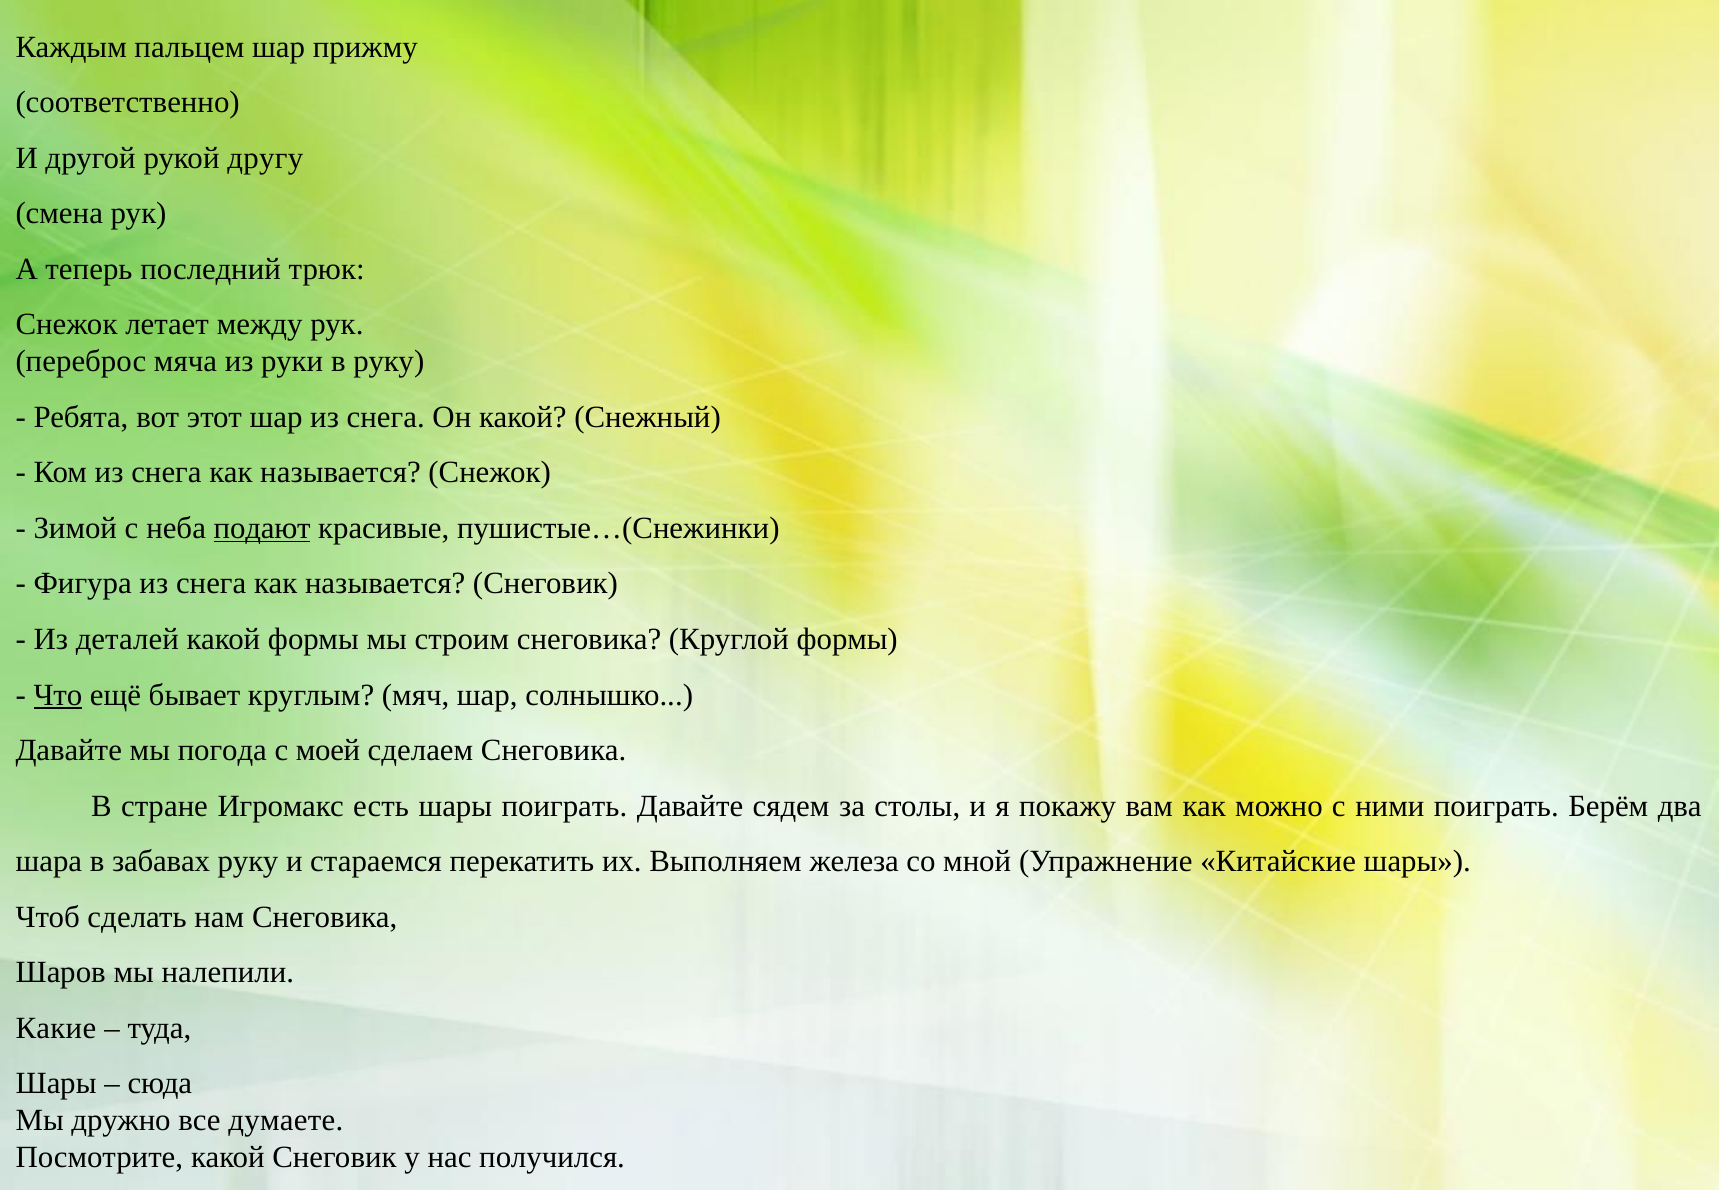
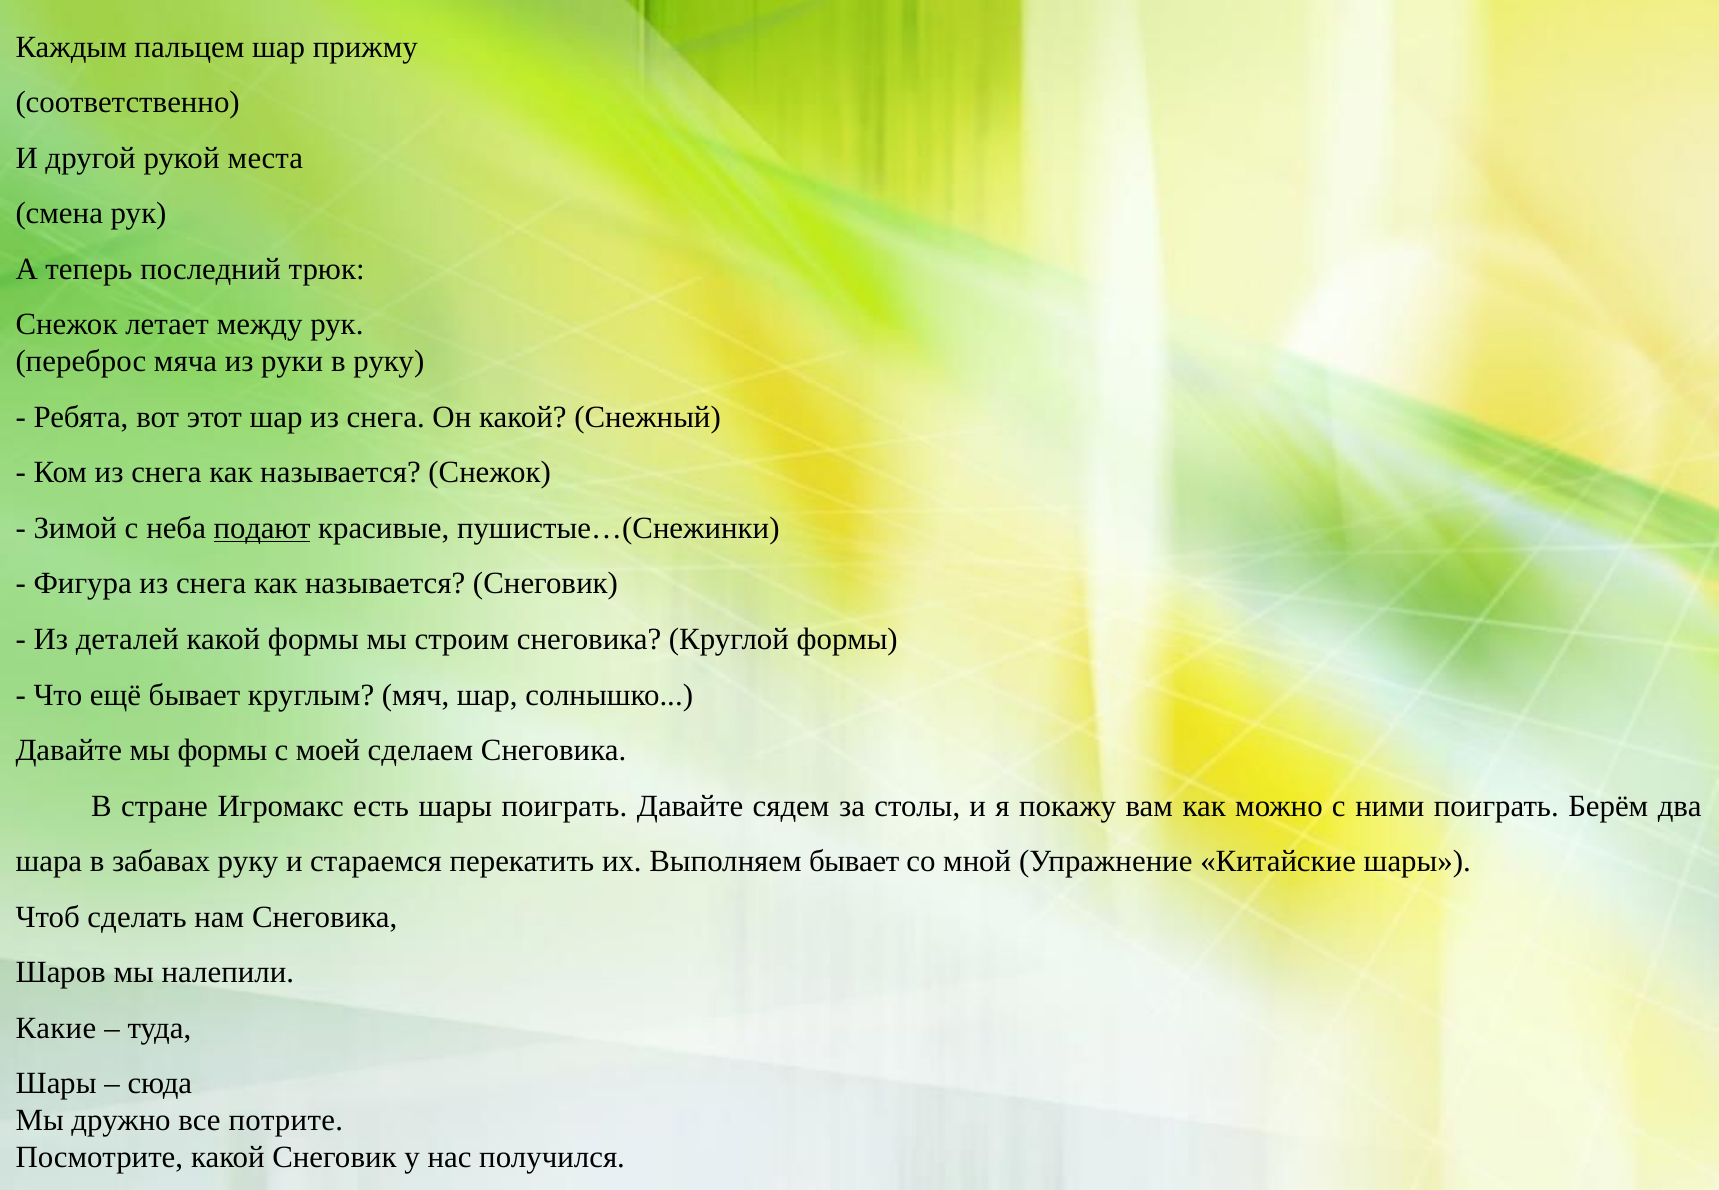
другу: другу -> места (265, 158)
Что underline: present -> none (58, 695)
мы погода: погода -> формы (222, 750)
Выполняем железа: железа -> бывает (854, 861)
думаете: думаете -> потрите (286, 1121)
